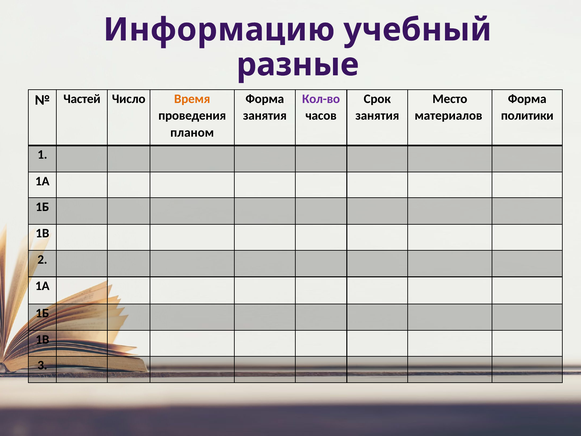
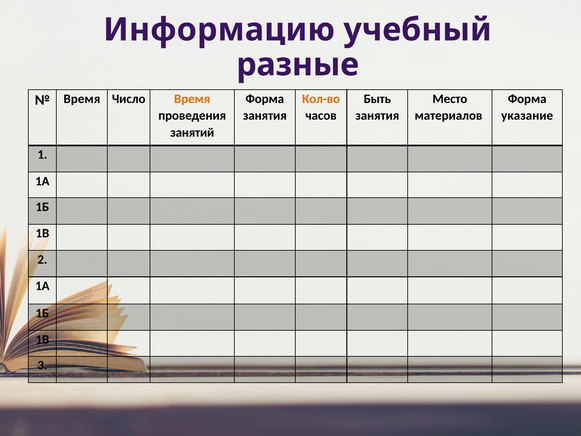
Кол-во colour: purple -> orange (321, 99)
Срок: Срок -> Быть (377, 99)
Частей: Частей -> Время (82, 99)
политики: политики -> указание (527, 116)
планом: планом -> занятий (192, 132)
